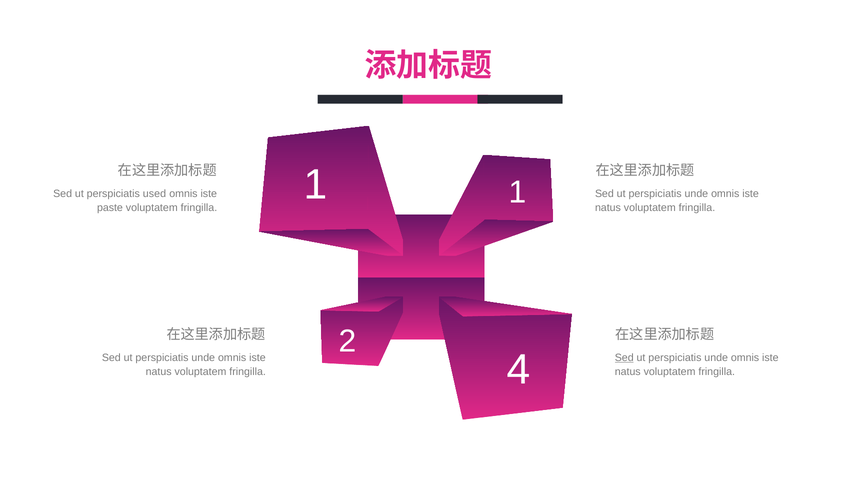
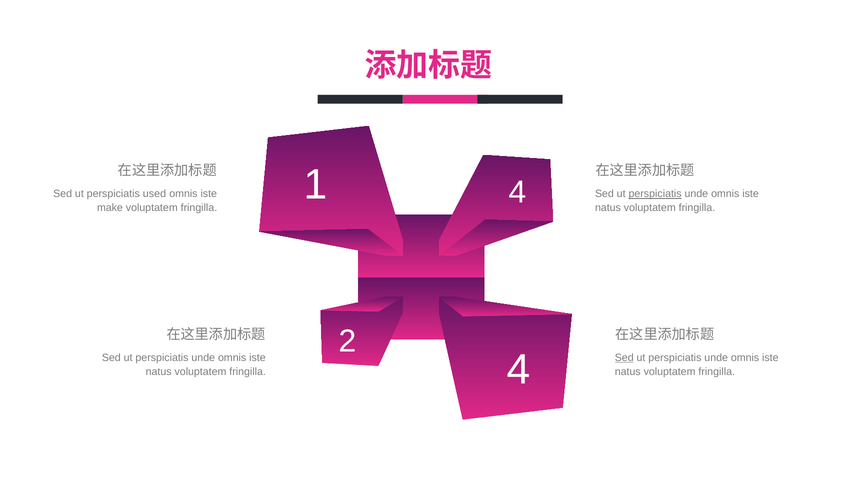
1 1: 1 -> 4 (518, 192)
perspiciatis underline: none -> present (655, 194)
paste: paste -> make (110, 208)
